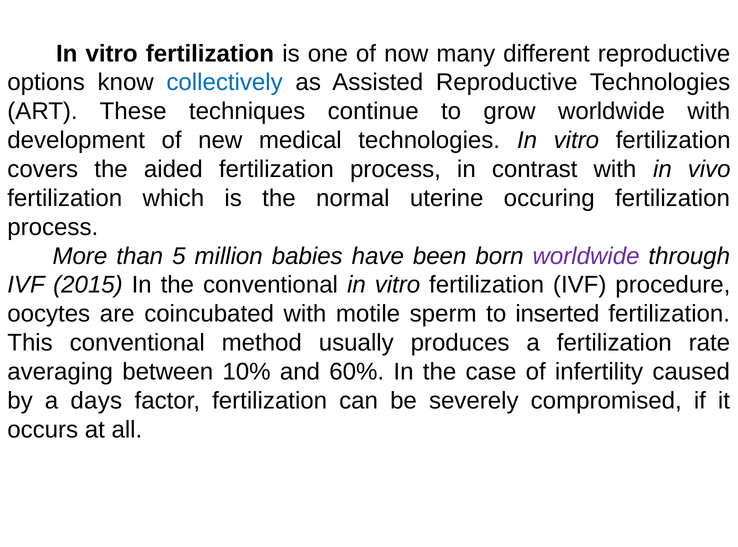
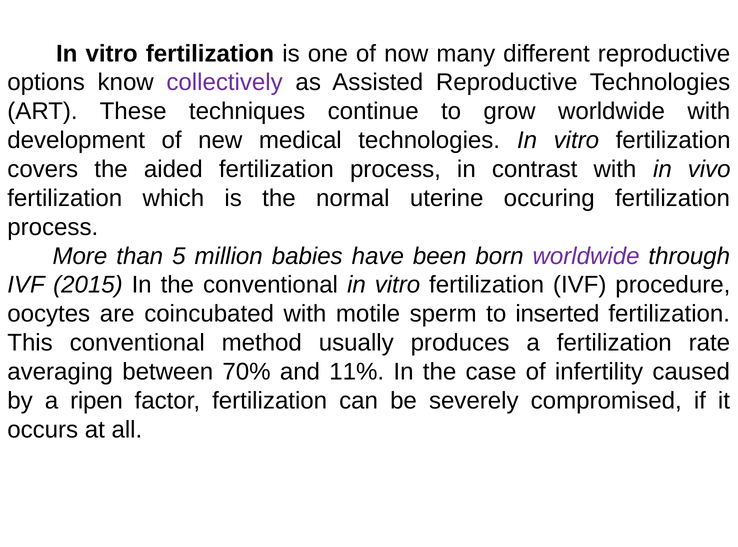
collectively colour: blue -> purple (225, 82)
10%: 10% -> 70% (247, 372)
60%: 60% -> 11% (357, 372)
days: days -> ripen (97, 400)
